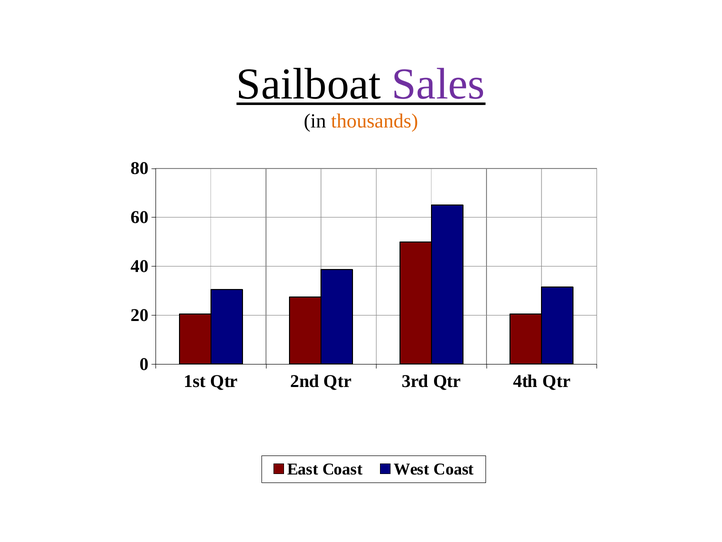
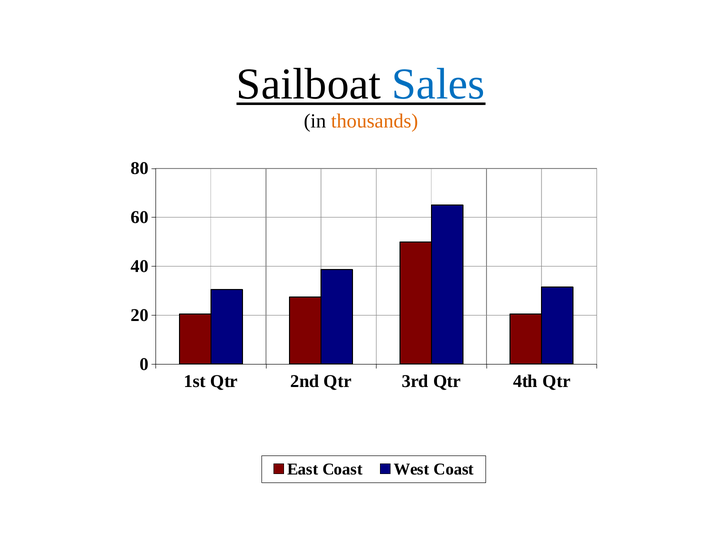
Sales colour: purple -> blue (438, 84)
